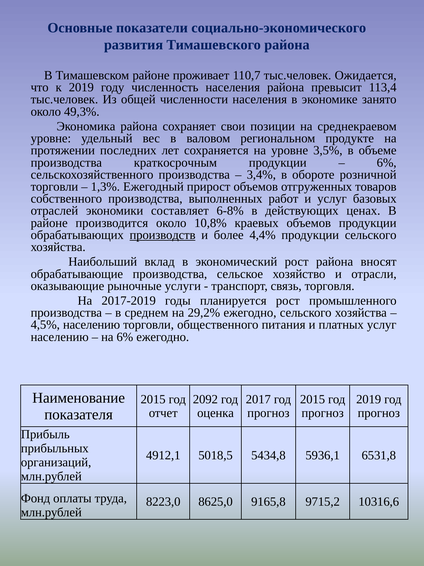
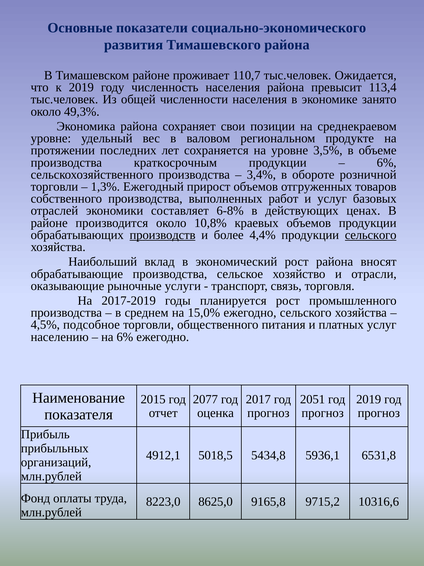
сельского underline: none -> present (371, 235)
29,2%: 29,2% -> 15,0% (204, 312)
4,5% населению: населению -> подсобное (91, 324)
2092: 2092 -> 2077 (205, 399)
2015: 2015 -> 2051 (313, 399)
